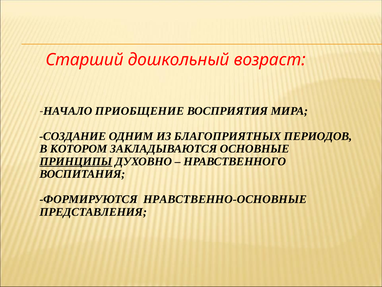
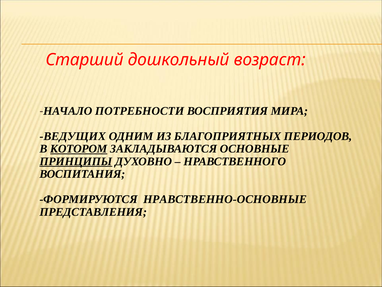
ПРИОБЩЕНИЕ: ПРИОБЩЕНИЕ -> ПОТРЕБНОСТИ (140, 111)
СОЗДАНИЕ: СОЗДАНИЕ -> ВЕДУЩИХ (73, 136)
КОТОРОМ underline: none -> present (79, 149)
